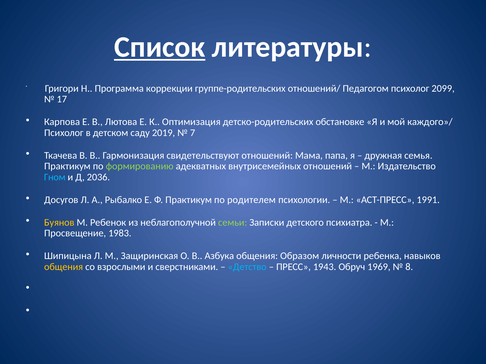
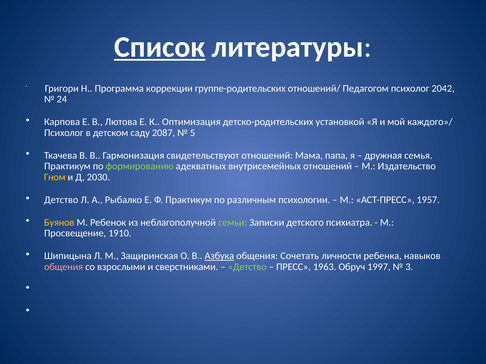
2099: 2099 -> 2042 (443, 89)
17: 17 -> 24 (62, 99)
обстановке: обстановке -> установкой (340, 122)
2019: 2019 -> 2087 (164, 133)
7: 7 -> 5 (193, 133)
Гном colour: light blue -> yellow (55, 177)
2036: 2036 -> 2030 (98, 177)
Досугов: Досугов -> Детство (61, 200)
родителем: родителем -> различным (251, 200)
1991: 1991 -> 1957 (428, 200)
1983: 1983 -> 1910 (120, 234)
Азбука underline: none -> present (219, 256)
Образом: Образом -> Сочетать (300, 256)
общения colour: yellow -> pink (64, 267)
Детство colour: light blue -> light green (247, 267)
1943: 1943 -> 1963 (325, 267)
1969: 1969 -> 1997 (379, 267)
8: 8 -> 3 (409, 267)
